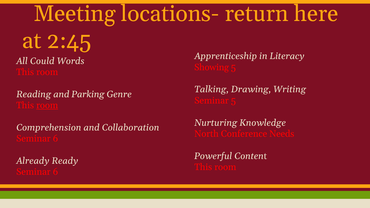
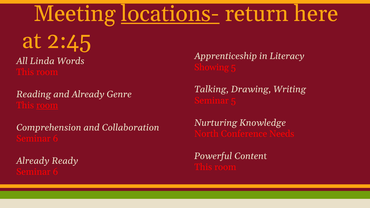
locations- underline: none -> present (170, 14)
Could: Could -> Linda (42, 61)
and Parking: Parking -> Already (88, 94)
